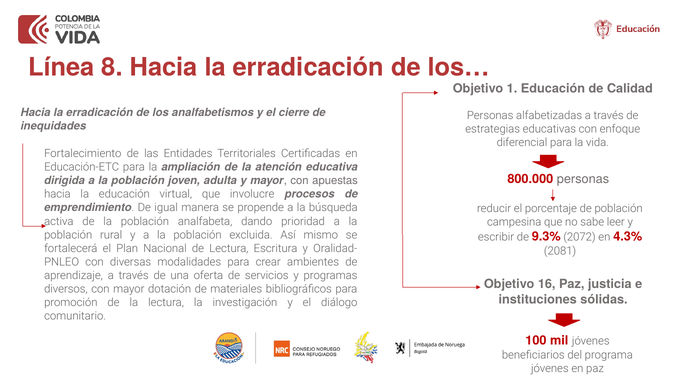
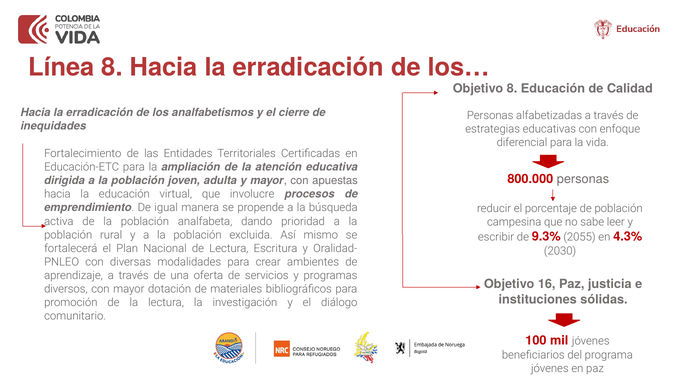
Objetivo 1: 1 -> 8 (512, 89)
2072: 2072 -> 2055 (580, 237)
2081: 2081 -> 2030 (560, 251)
